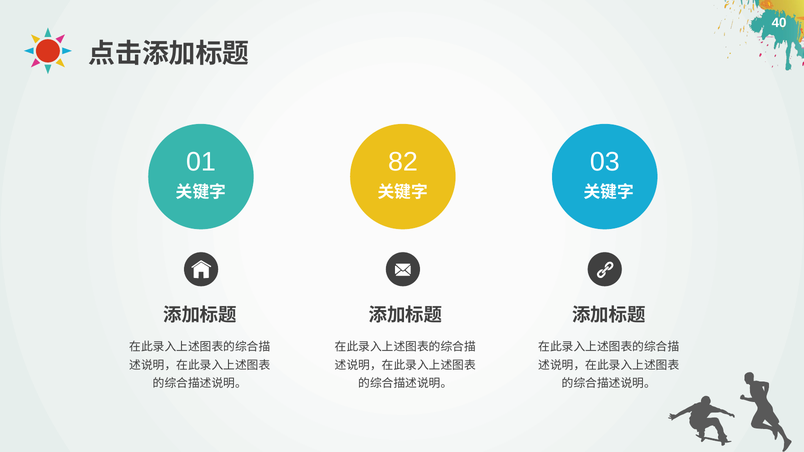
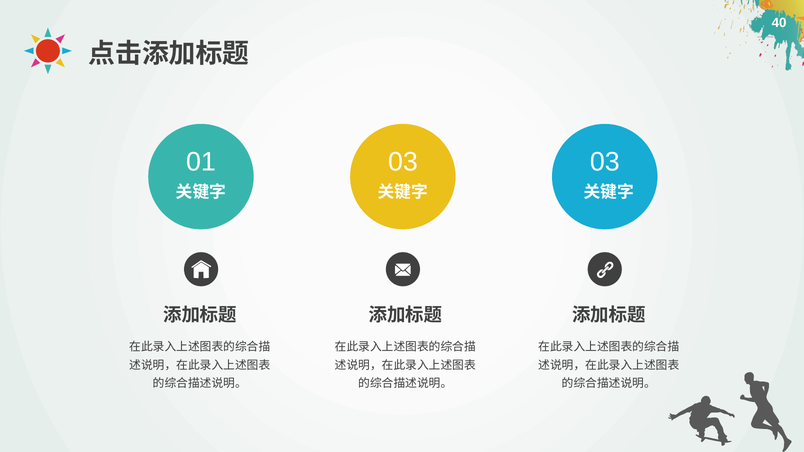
01 82: 82 -> 03 (403, 162)
